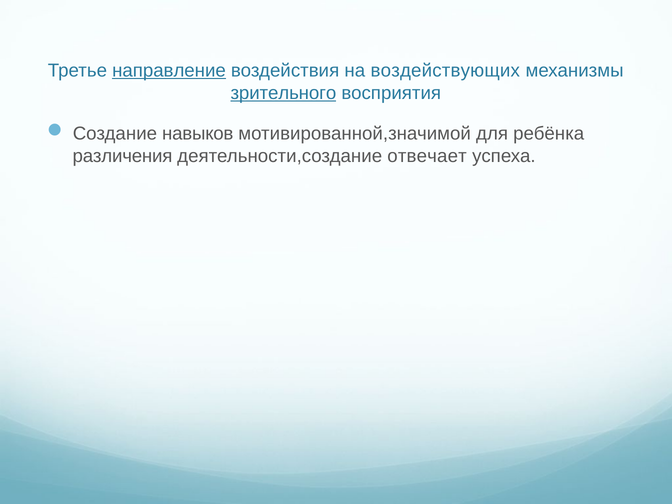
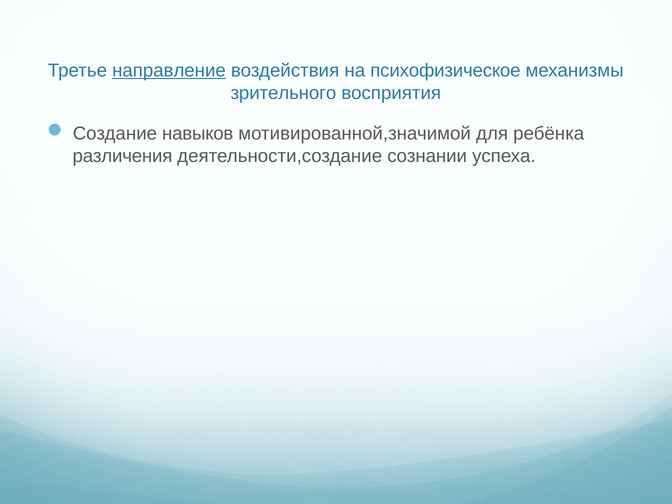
воздействующих: воздействующих -> психофизическое (445, 70)
зрительного underline: present -> none (283, 93)
отвечает: отвечает -> сознании (427, 156)
